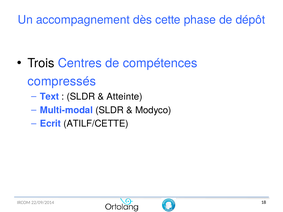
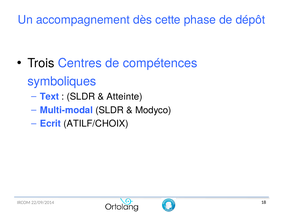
compressés: compressés -> symboliques (62, 81)
ATILF/CETTE: ATILF/CETTE -> ATILF/CHOIX (96, 124)
